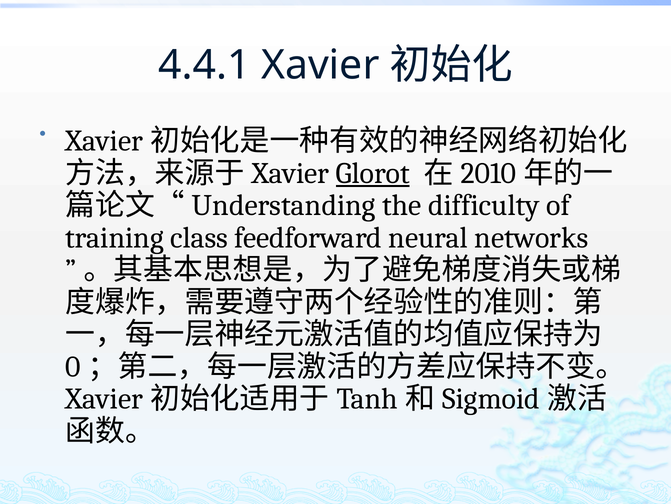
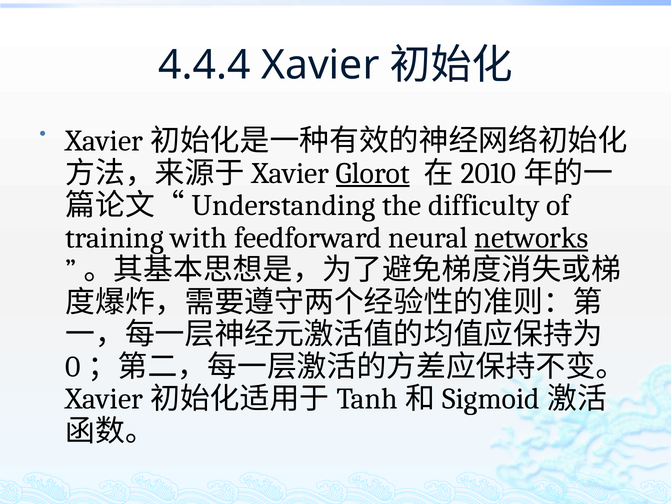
4.4.1: 4.4.1 -> 4.4.4 (204, 65)
class: class -> with (199, 237)
networks underline: none -> present (531, 237)
